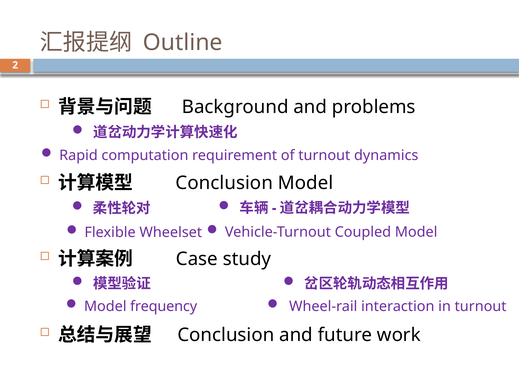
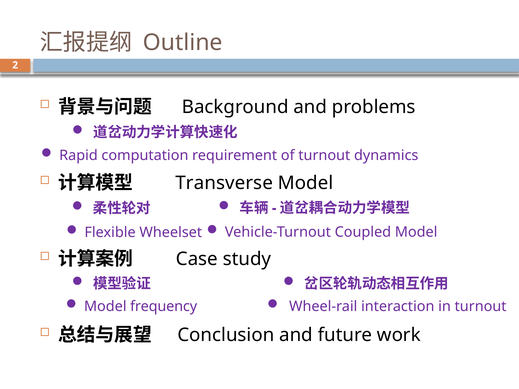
Conclusion: Conclusion -> Transverse (224, 183)
